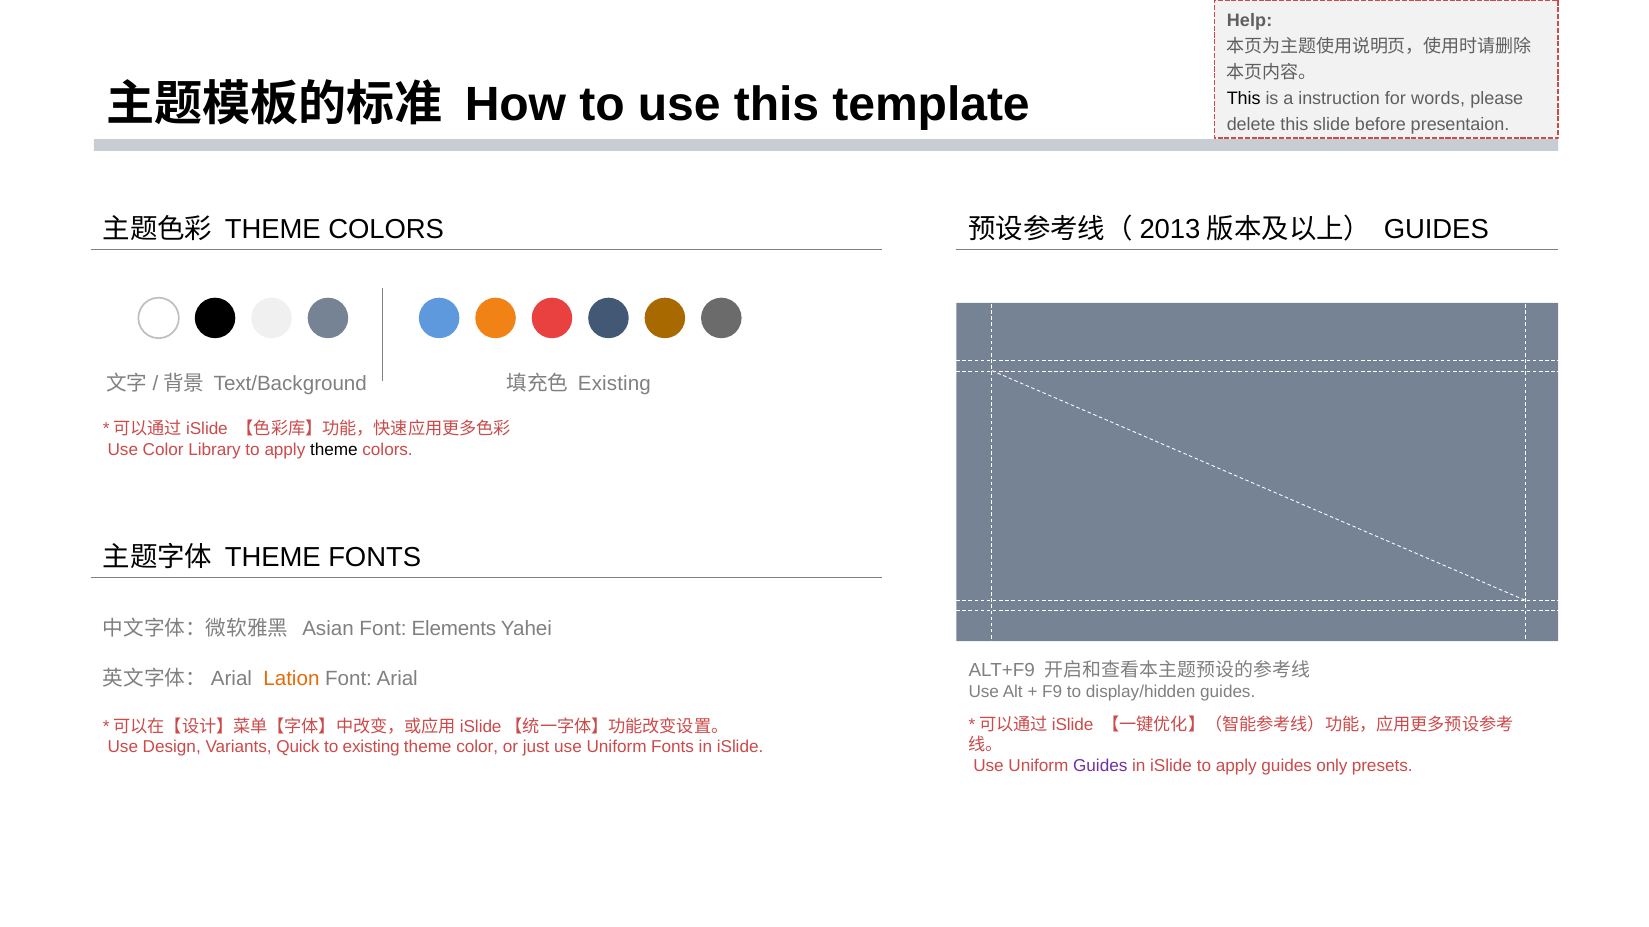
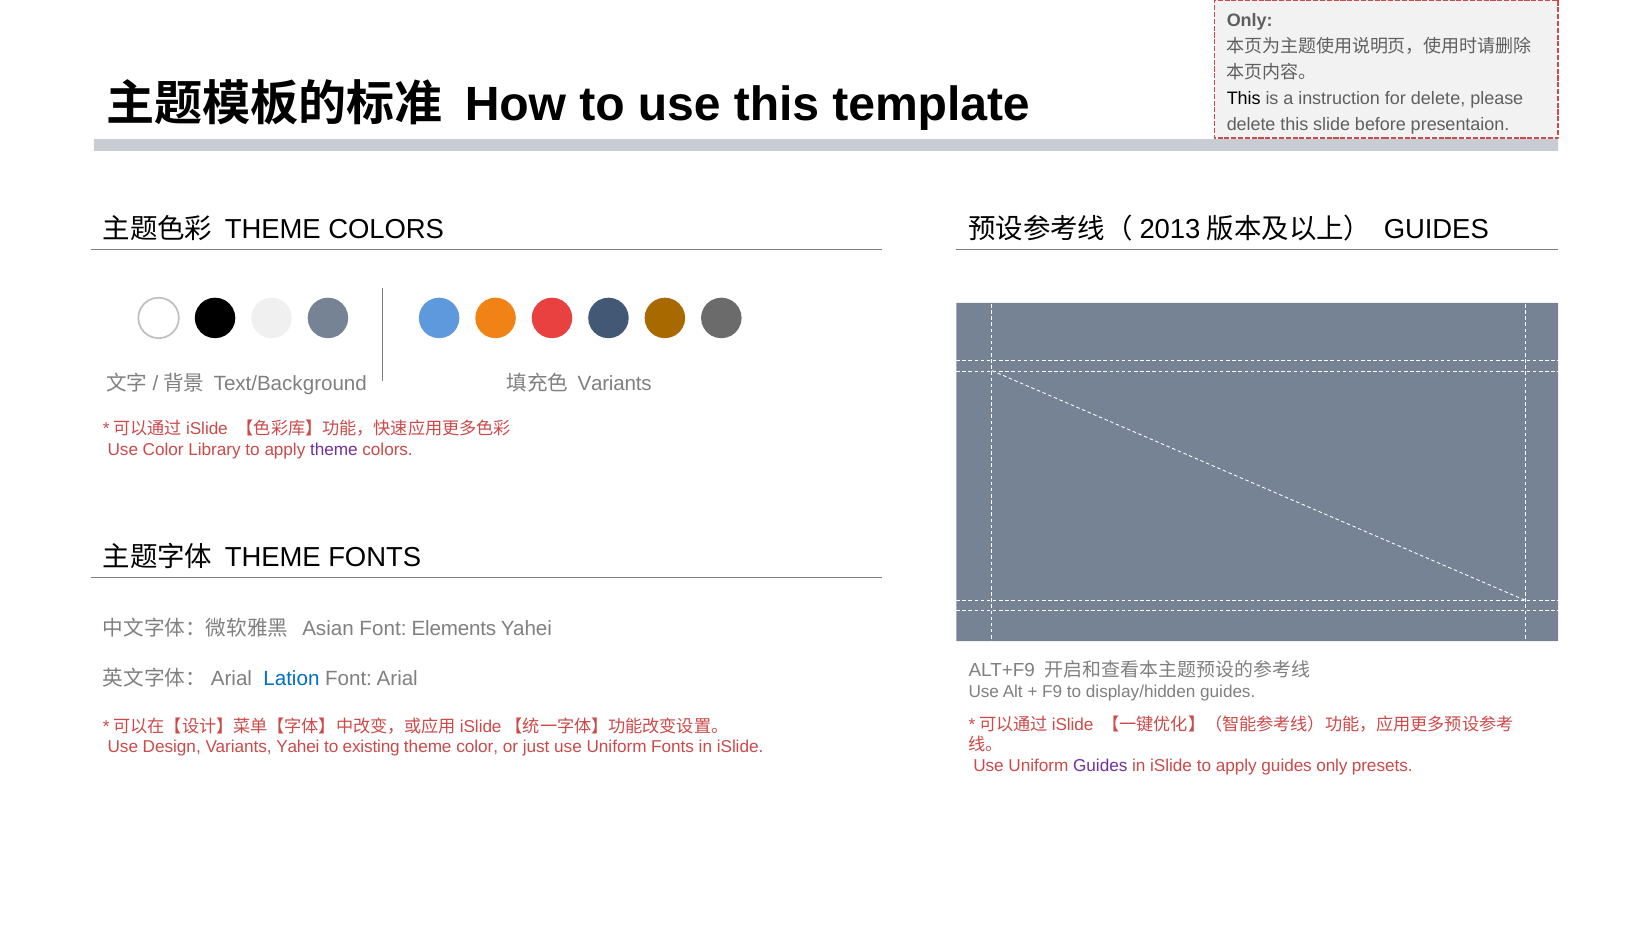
Help: Help -> Only (1250, 21)
for words: words -> delete (1438, 98)
Existing: Existing -> Variants (615, 384)
theme colour: black -> purple (334, 450)
Lation colour: orange -> blue (291, 679)
Variants Quick: Quick -> Yahei (298, 748)
